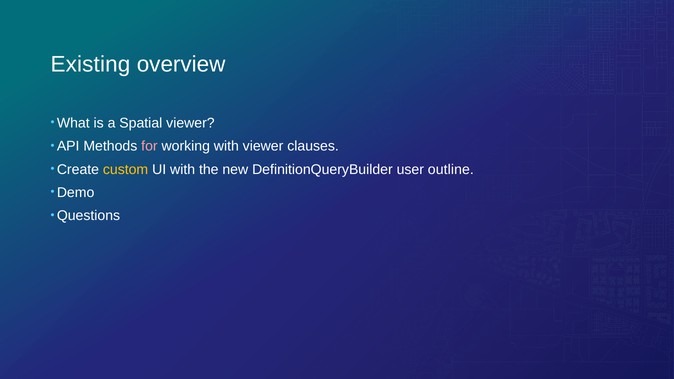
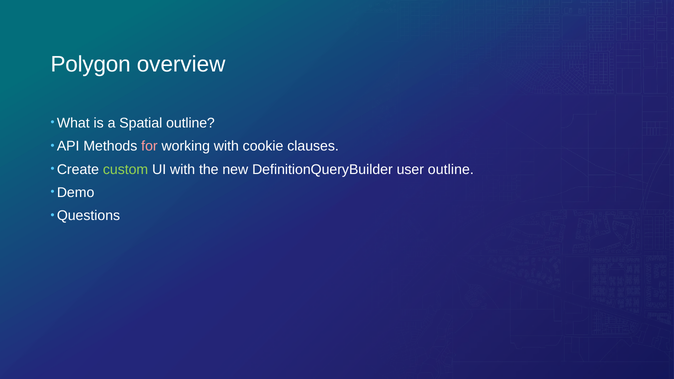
Existing: Existing -> Polygon (91, 64)
Spatial viewer: viewer -> outline (191, 123)
with viewer: viewer -> cookie (263, 146)
custom colour: yellow -> light green (126, 170)
